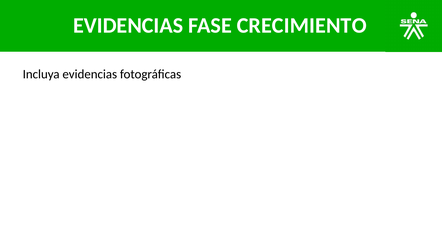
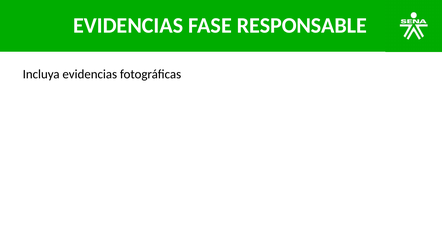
CRECIMIENTO: CRECIMIENTO -> RESPONSABLE (302, 25)
